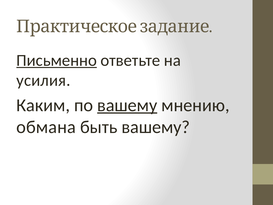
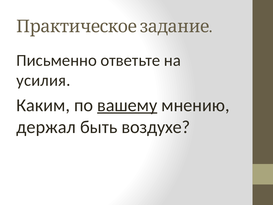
Письменно underline: present -> none (57, 60)
обмана: обмана -> держал (46, 127)
быть вашему: вашему -> воздухе (156, 127)
